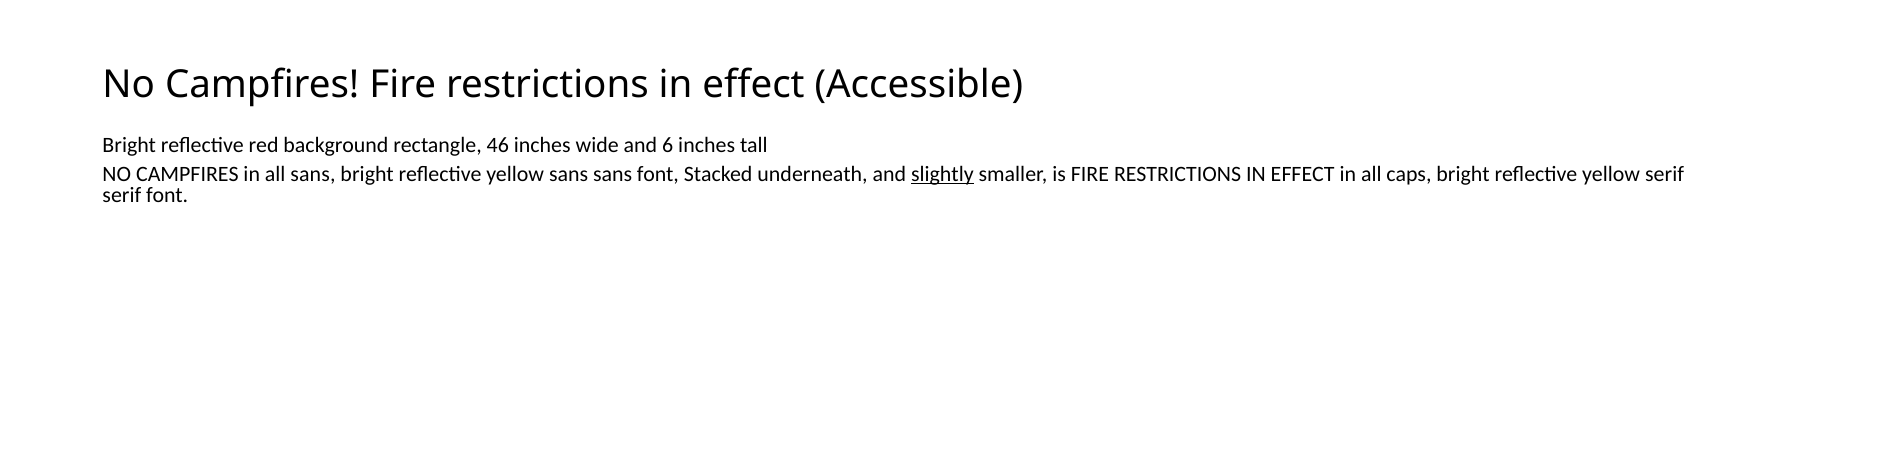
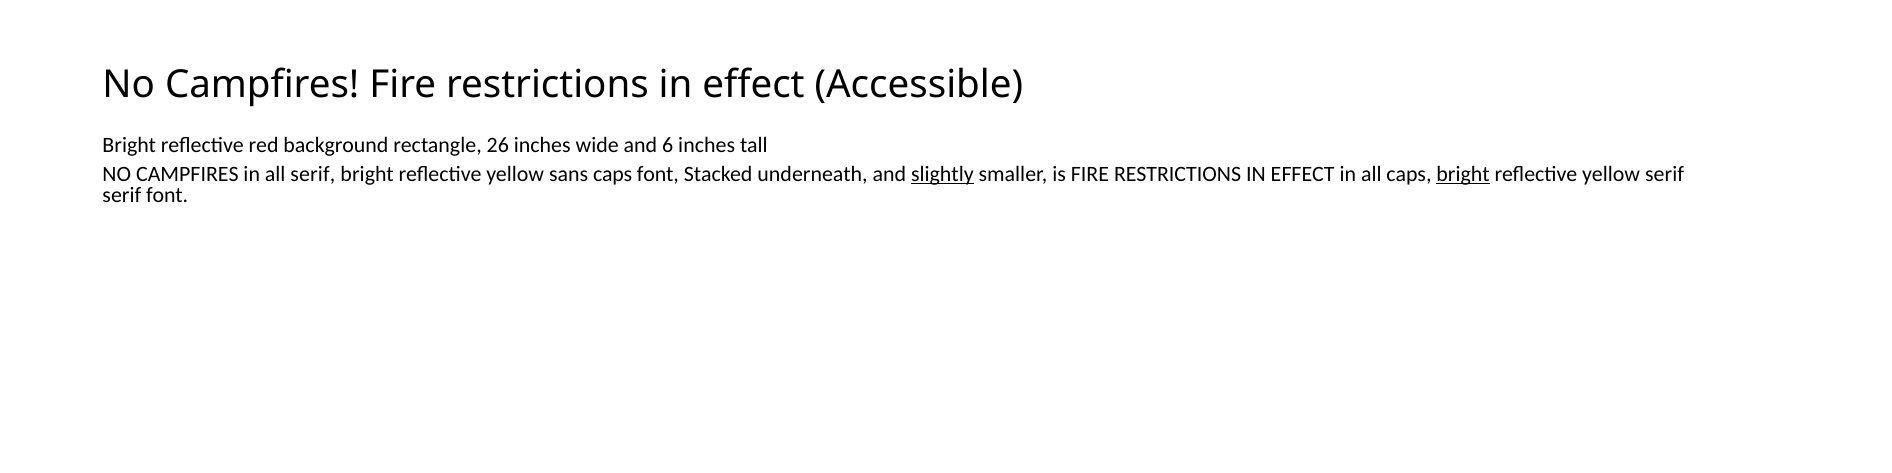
46: 46 -> 26 (498, 145)
all sans: sans -> serif (313, 174)
sans sans: sans -> caps (613, 174)
bright underline: none -> present (1463, 174)
